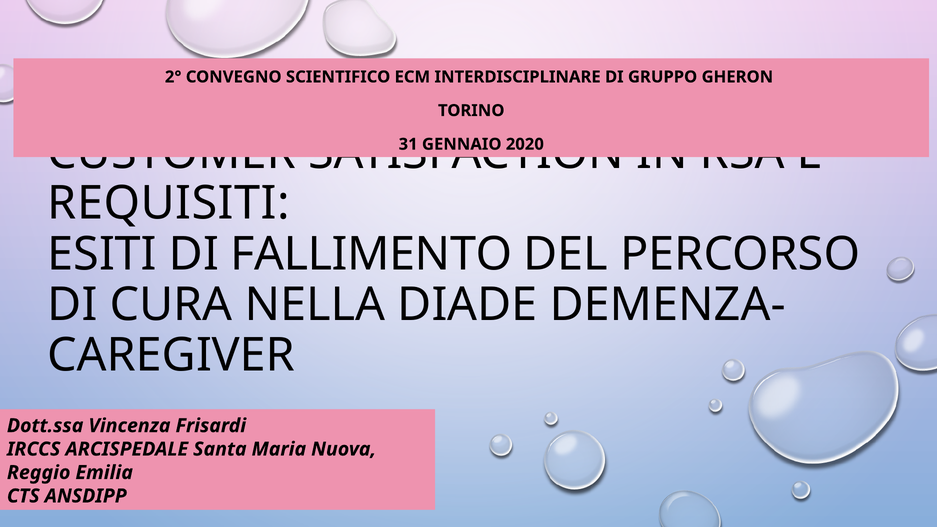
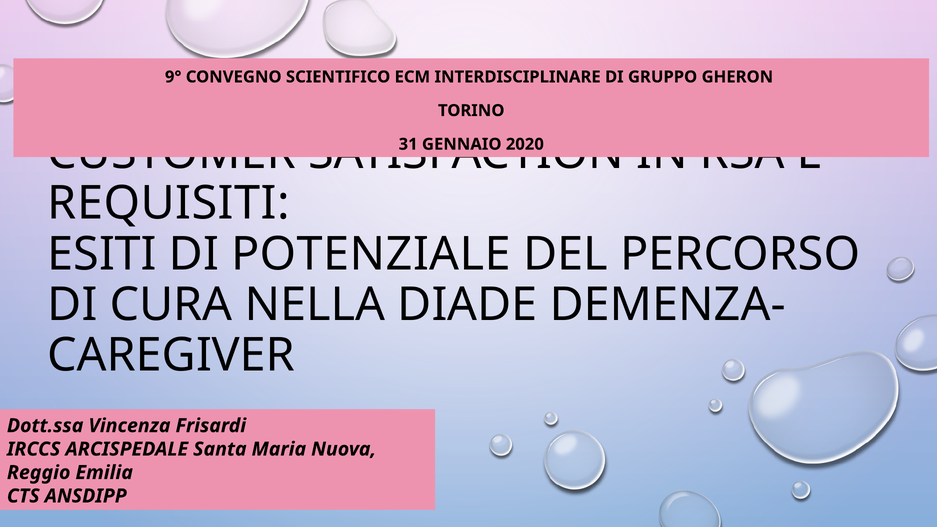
2°: 2° -> 9° (173, 77)
FALLIMENTO: FALLIMENTO -> POTENZIALE (371, 254)
